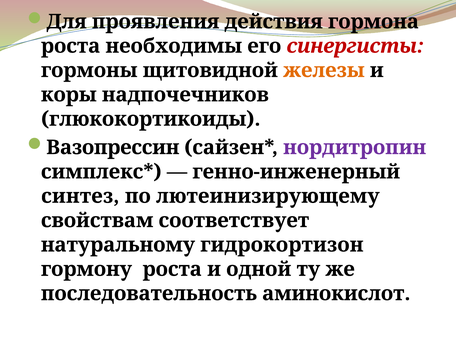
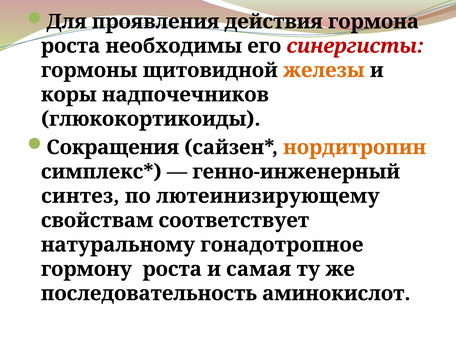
Вазопрессин: Вазопрессин -> Сокращения (113, 147)
нордитропин colour: purple -> orange (355, 147)
гидрокортизон: гидрокортизон -> гонадотропное (282, 245)
одной: одной -> самая (259, 269)
